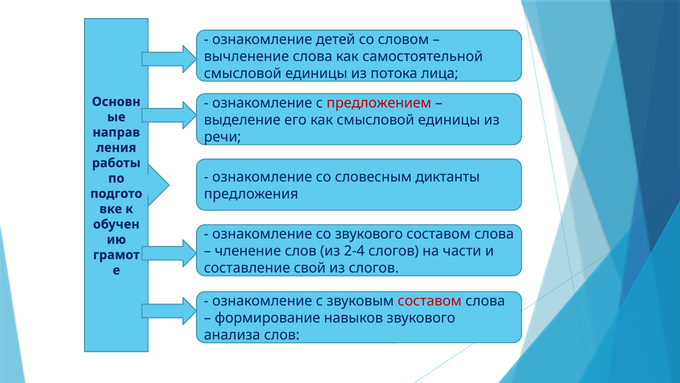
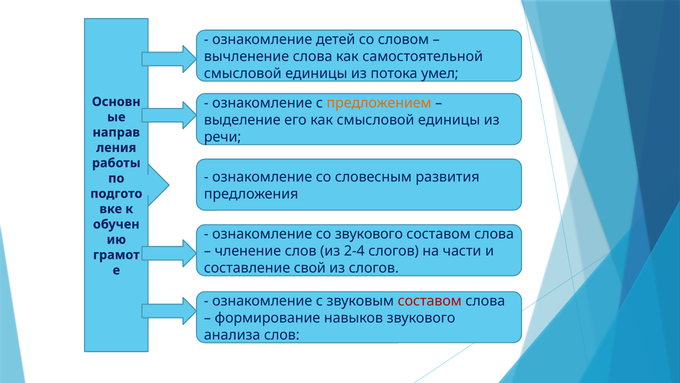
лица: лица -> умел (440, 74)
предложением colour: red -> orange (379, 103)
диктанты: диктанты -> развития (448, 177)
